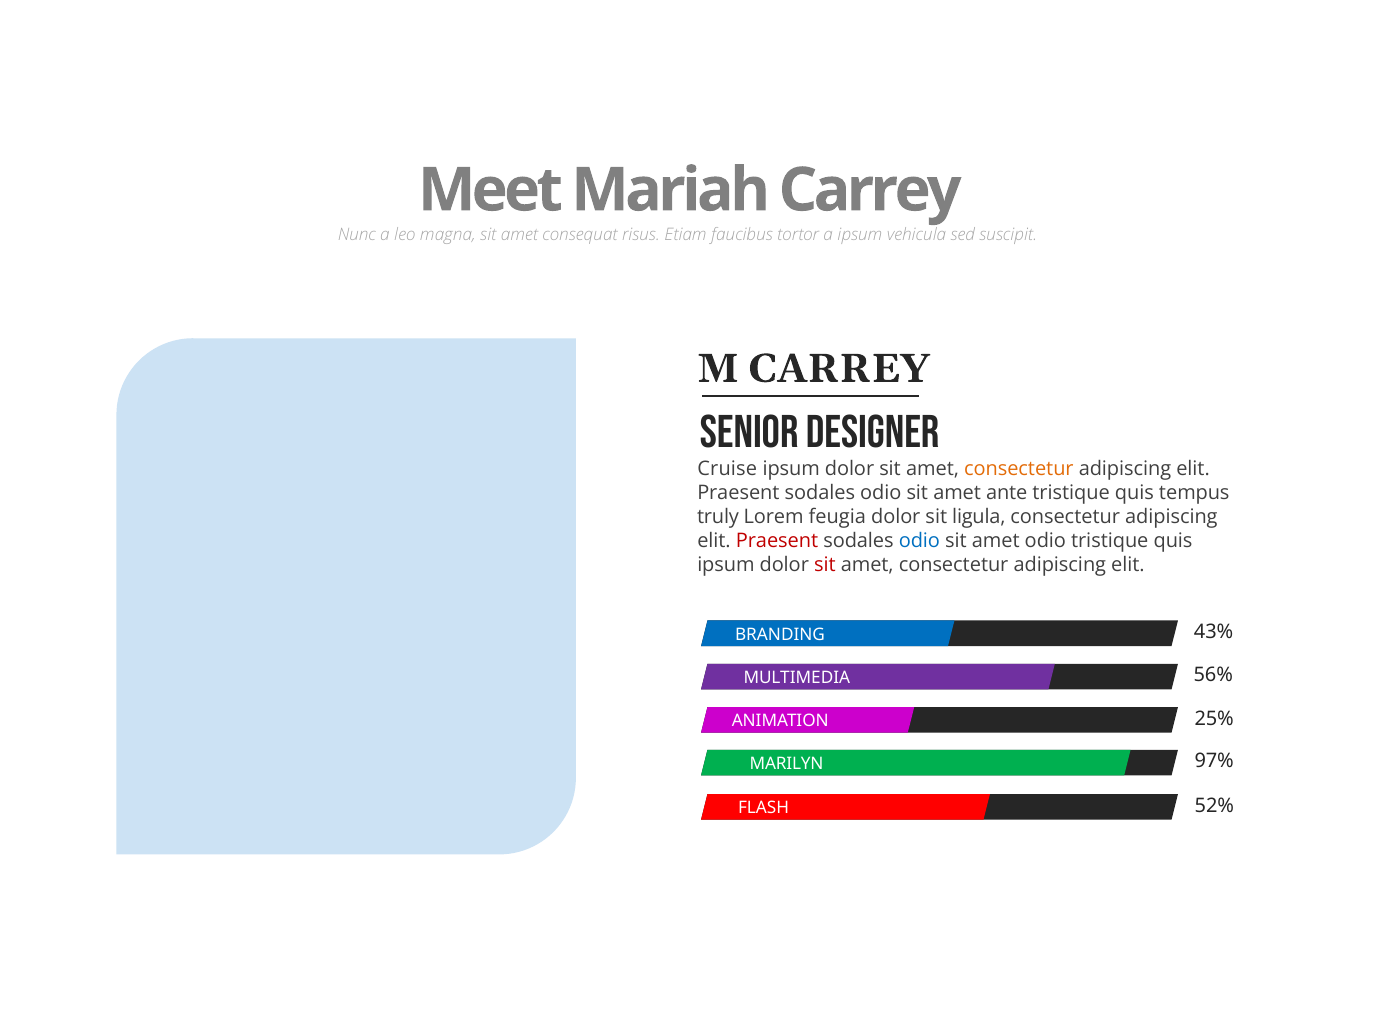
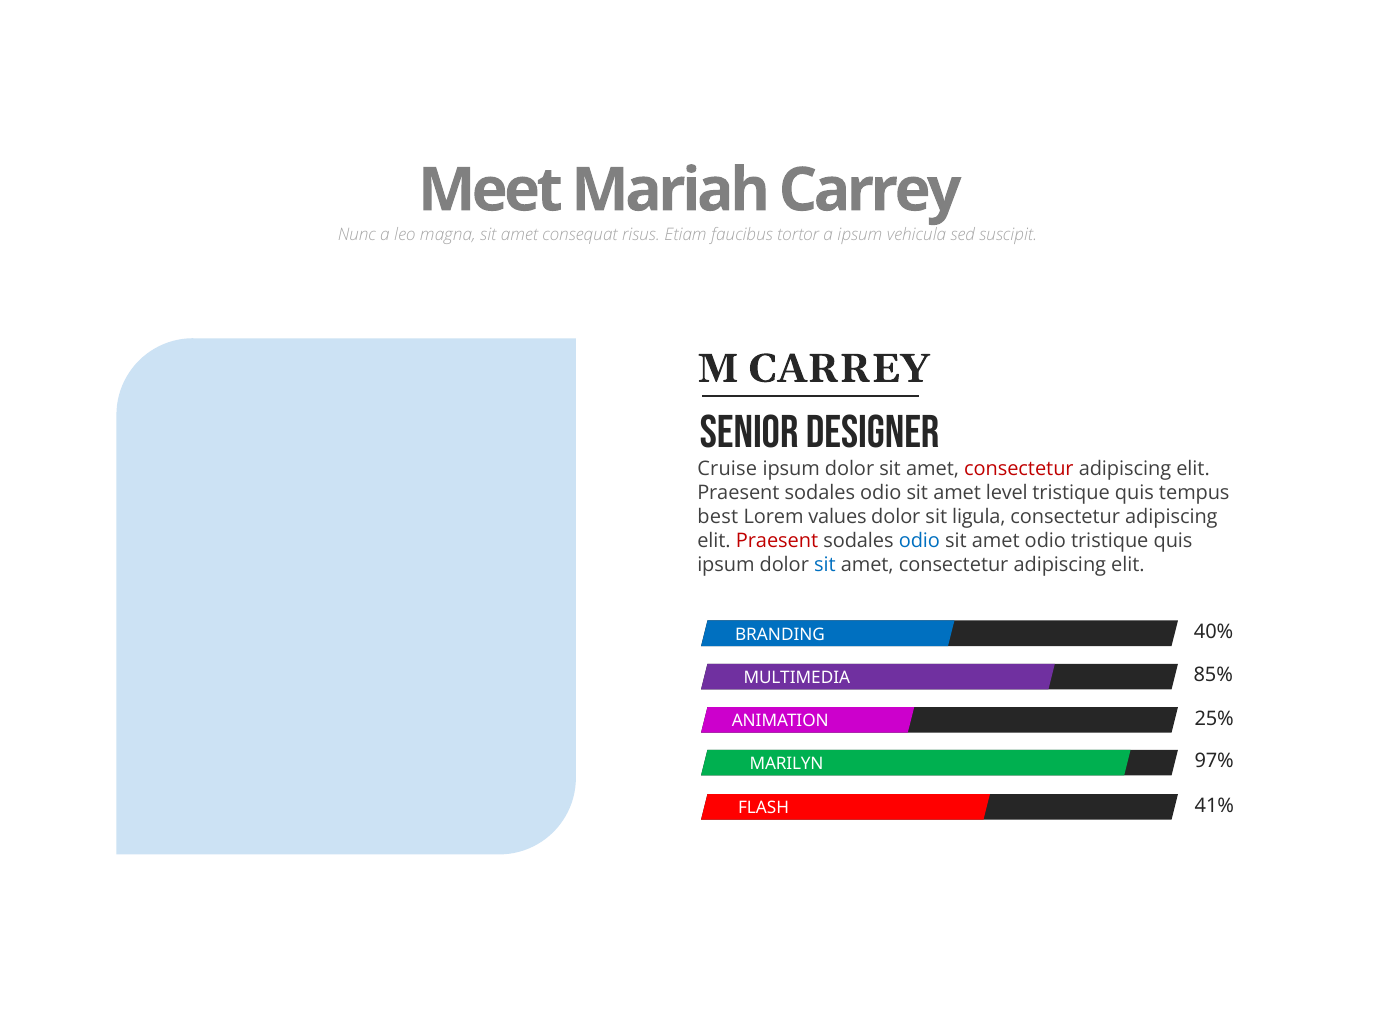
consectetur colour: orange -> red (1019, 469)
ante: ante -> level (1007, 493)
truly: truly -> best (718, 517)
feugia: feugia -> values (837, 517)
sit colour: red -> blue (825, 565)
43%: 43% -> 40% (1214, 632)
56%: 56% -> 85% (1213, 675)
52%: 52% -> 41% (1214, 805)
